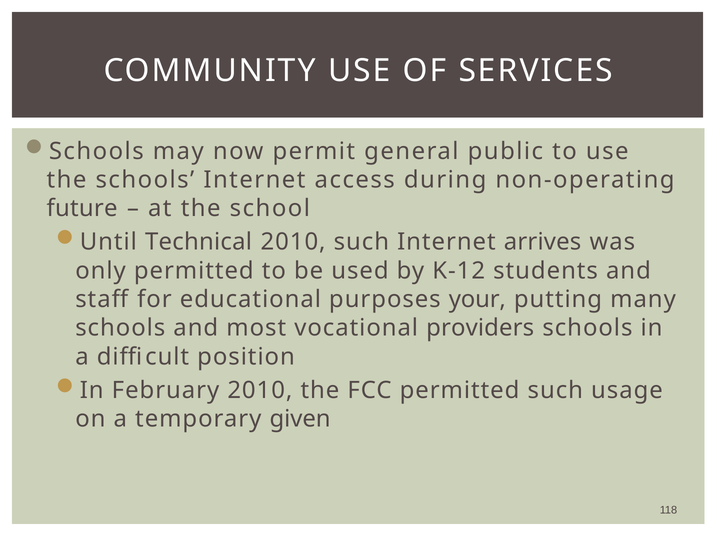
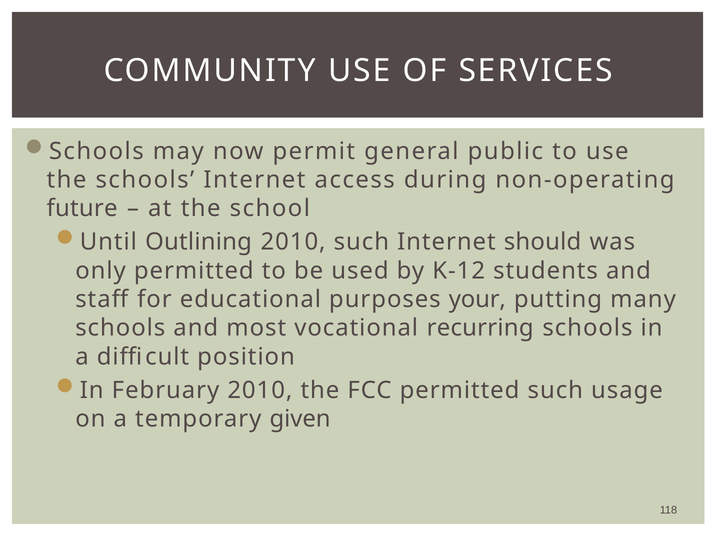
Technical: Technical -> Outlining (199, 242)
arrives: arrives -> should (543, 242)
providers: providers -> recurring (480, 328)
